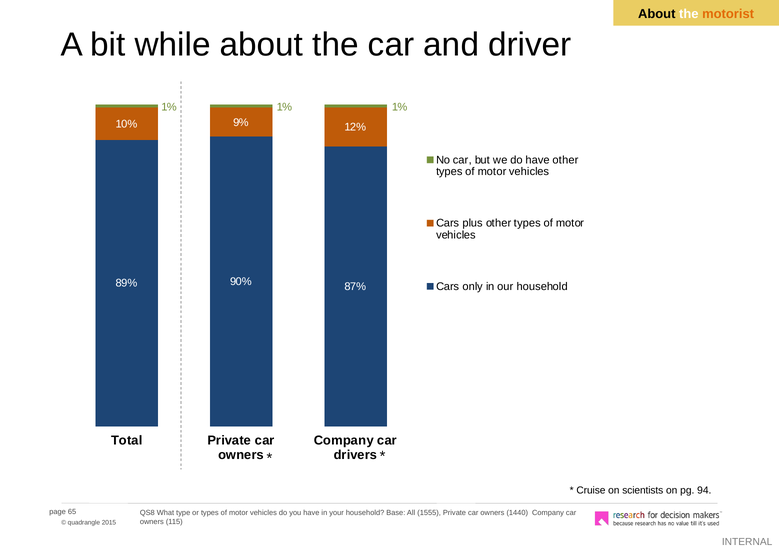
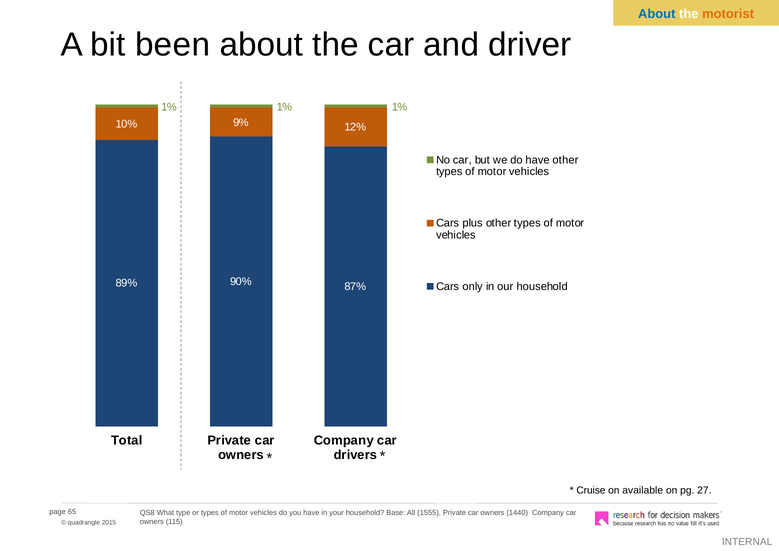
About colour: black -> blue (657, 14)
while: while -> been (173, 45)
scientists: scientists -> available (643, 490)
94: 94 -> 27 (704, 490)
